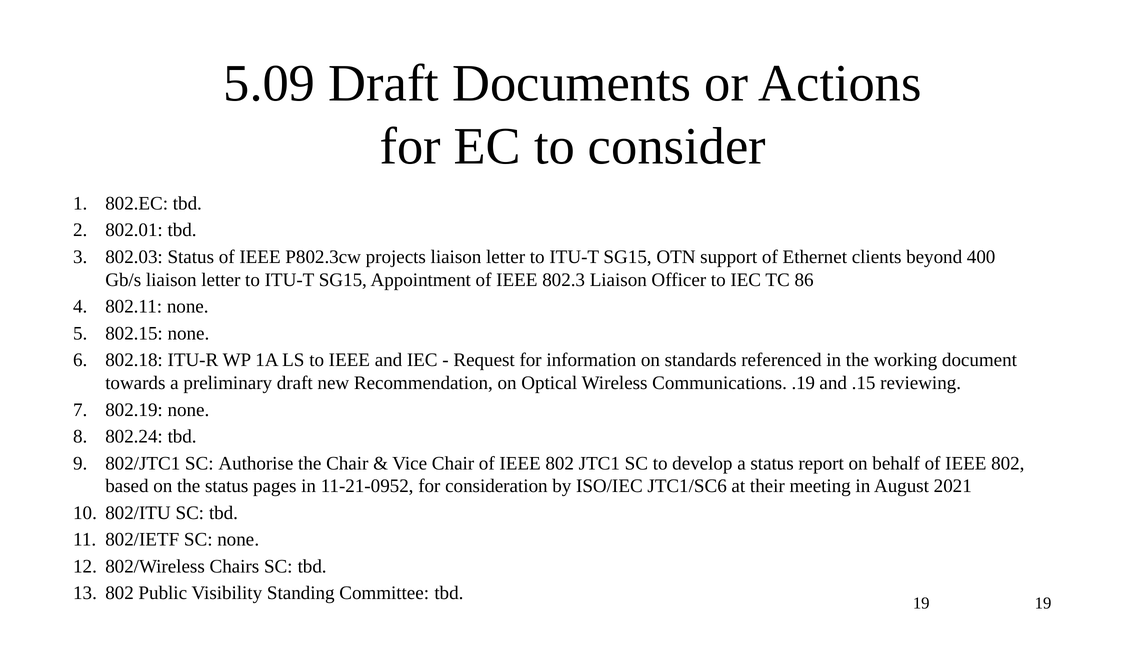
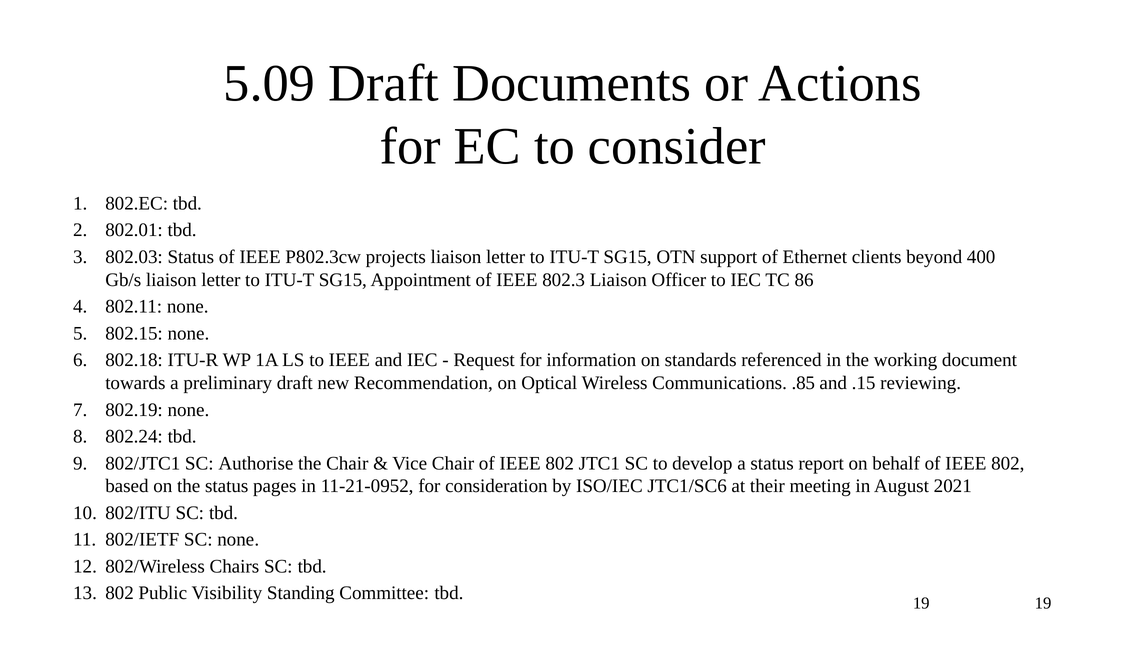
.19: .19 -> .85 (803, 383)
